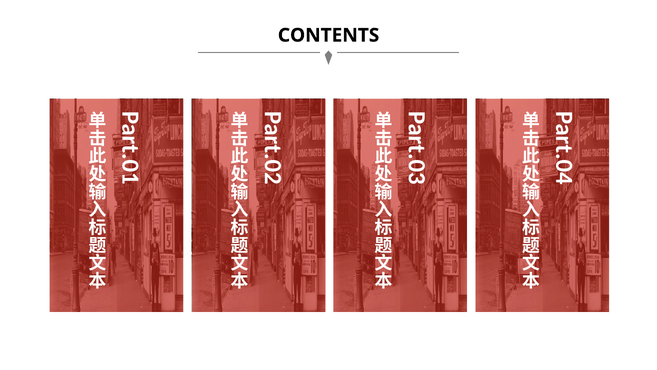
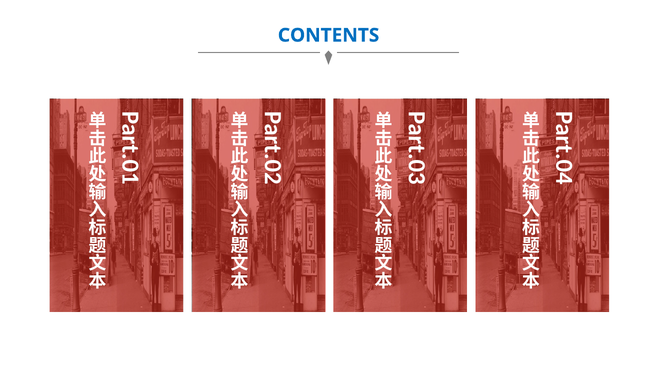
CONTENTS colour: black -> blue (329, 35)
